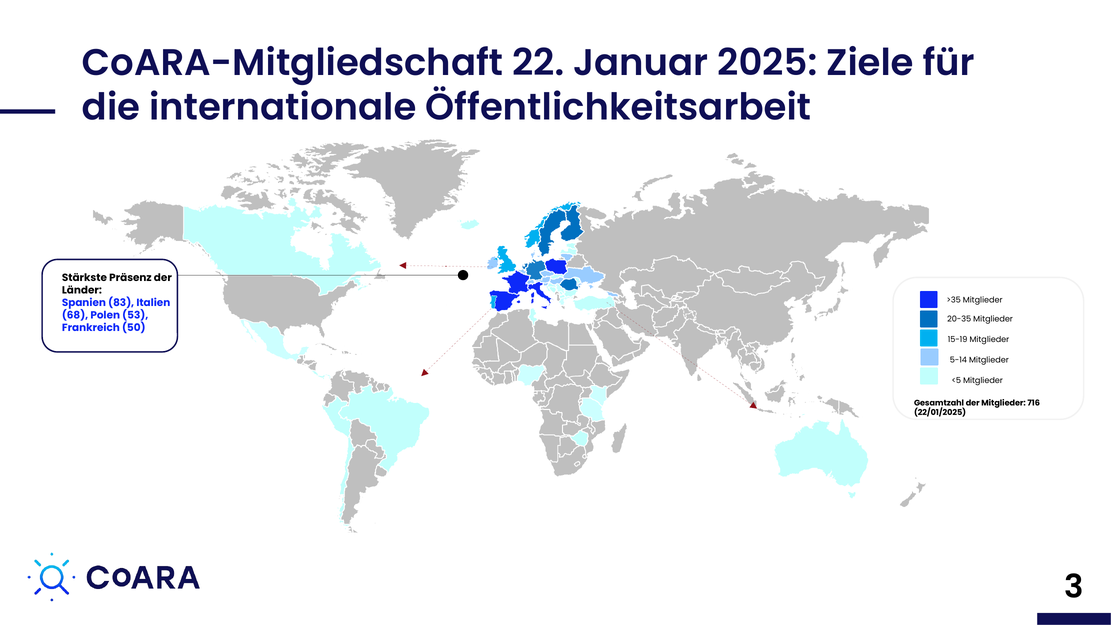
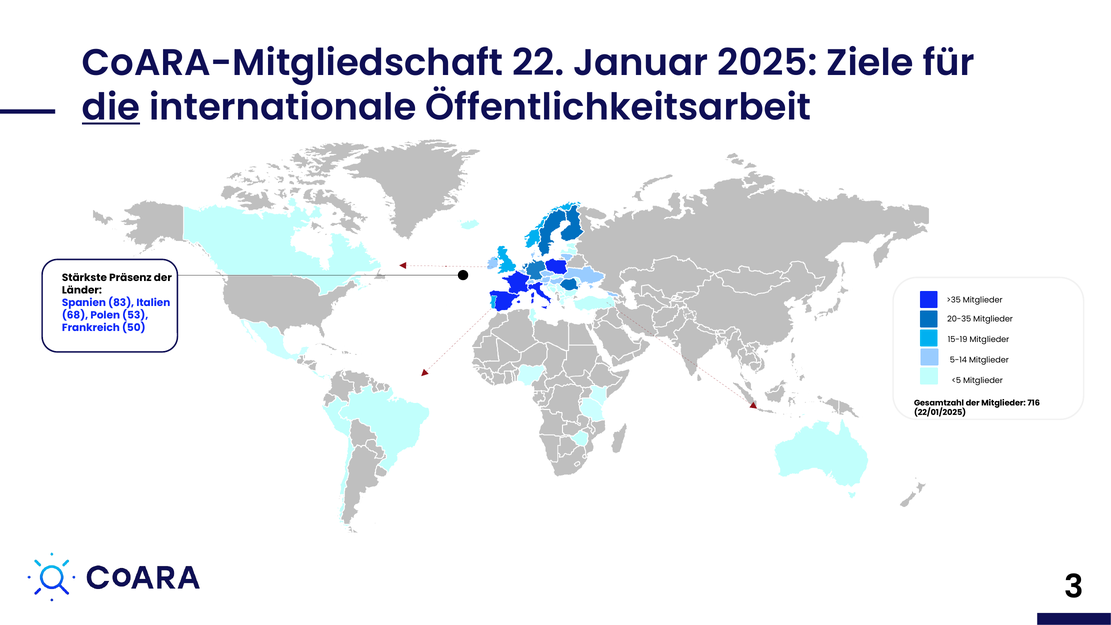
die underline: none -> present (111, 108)
